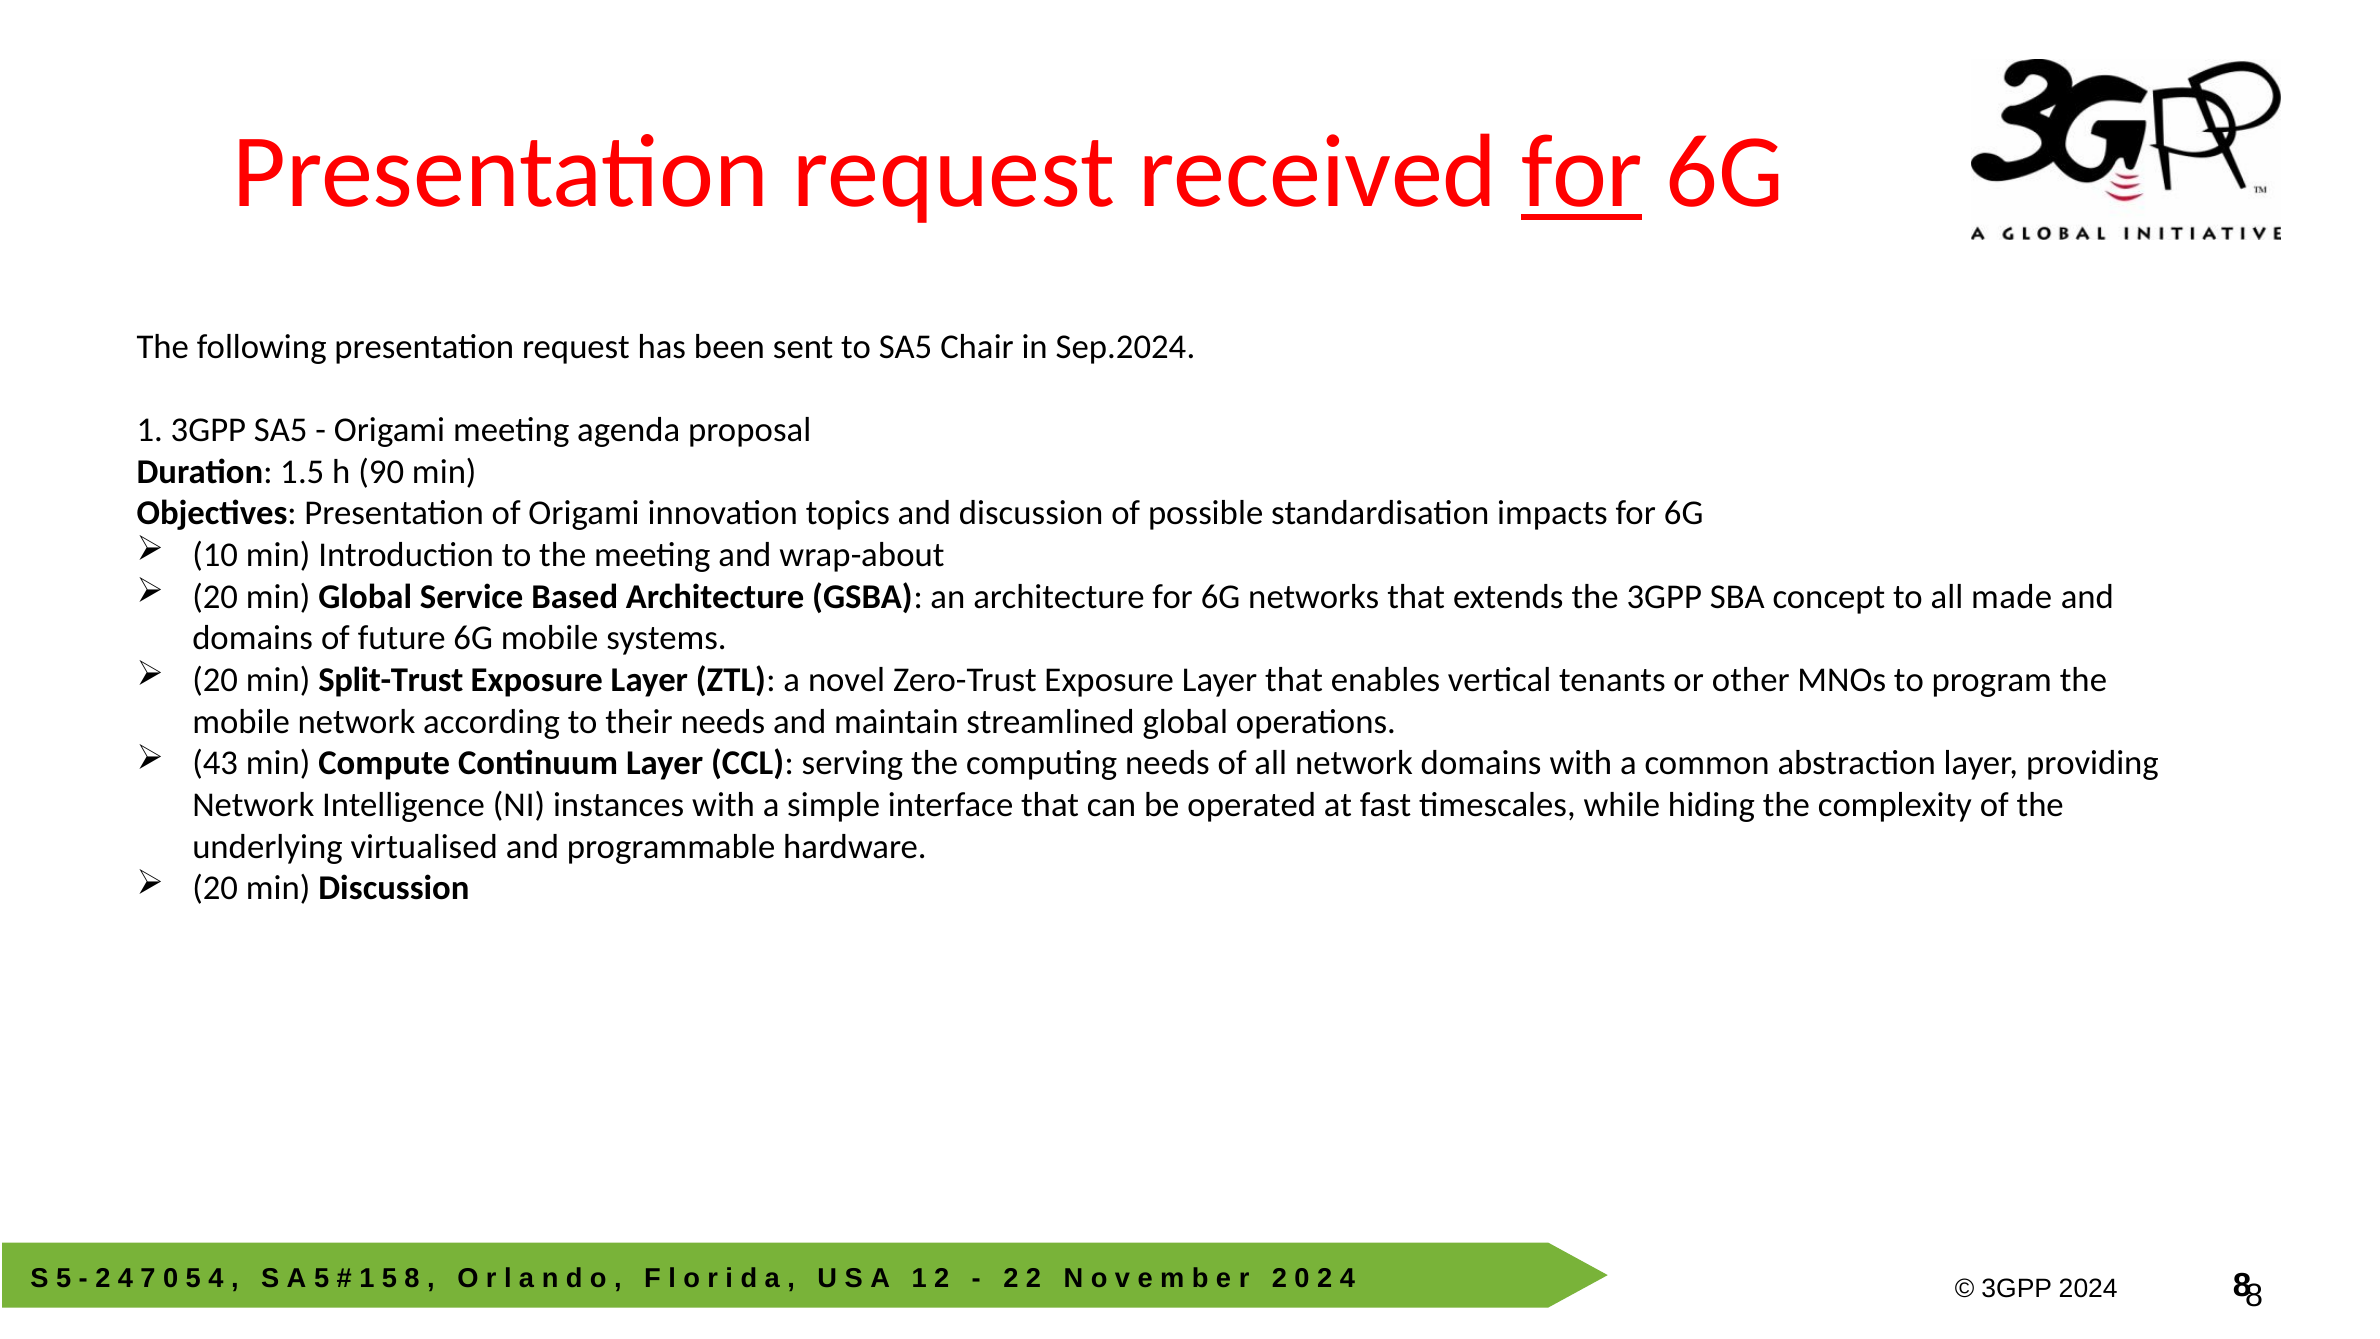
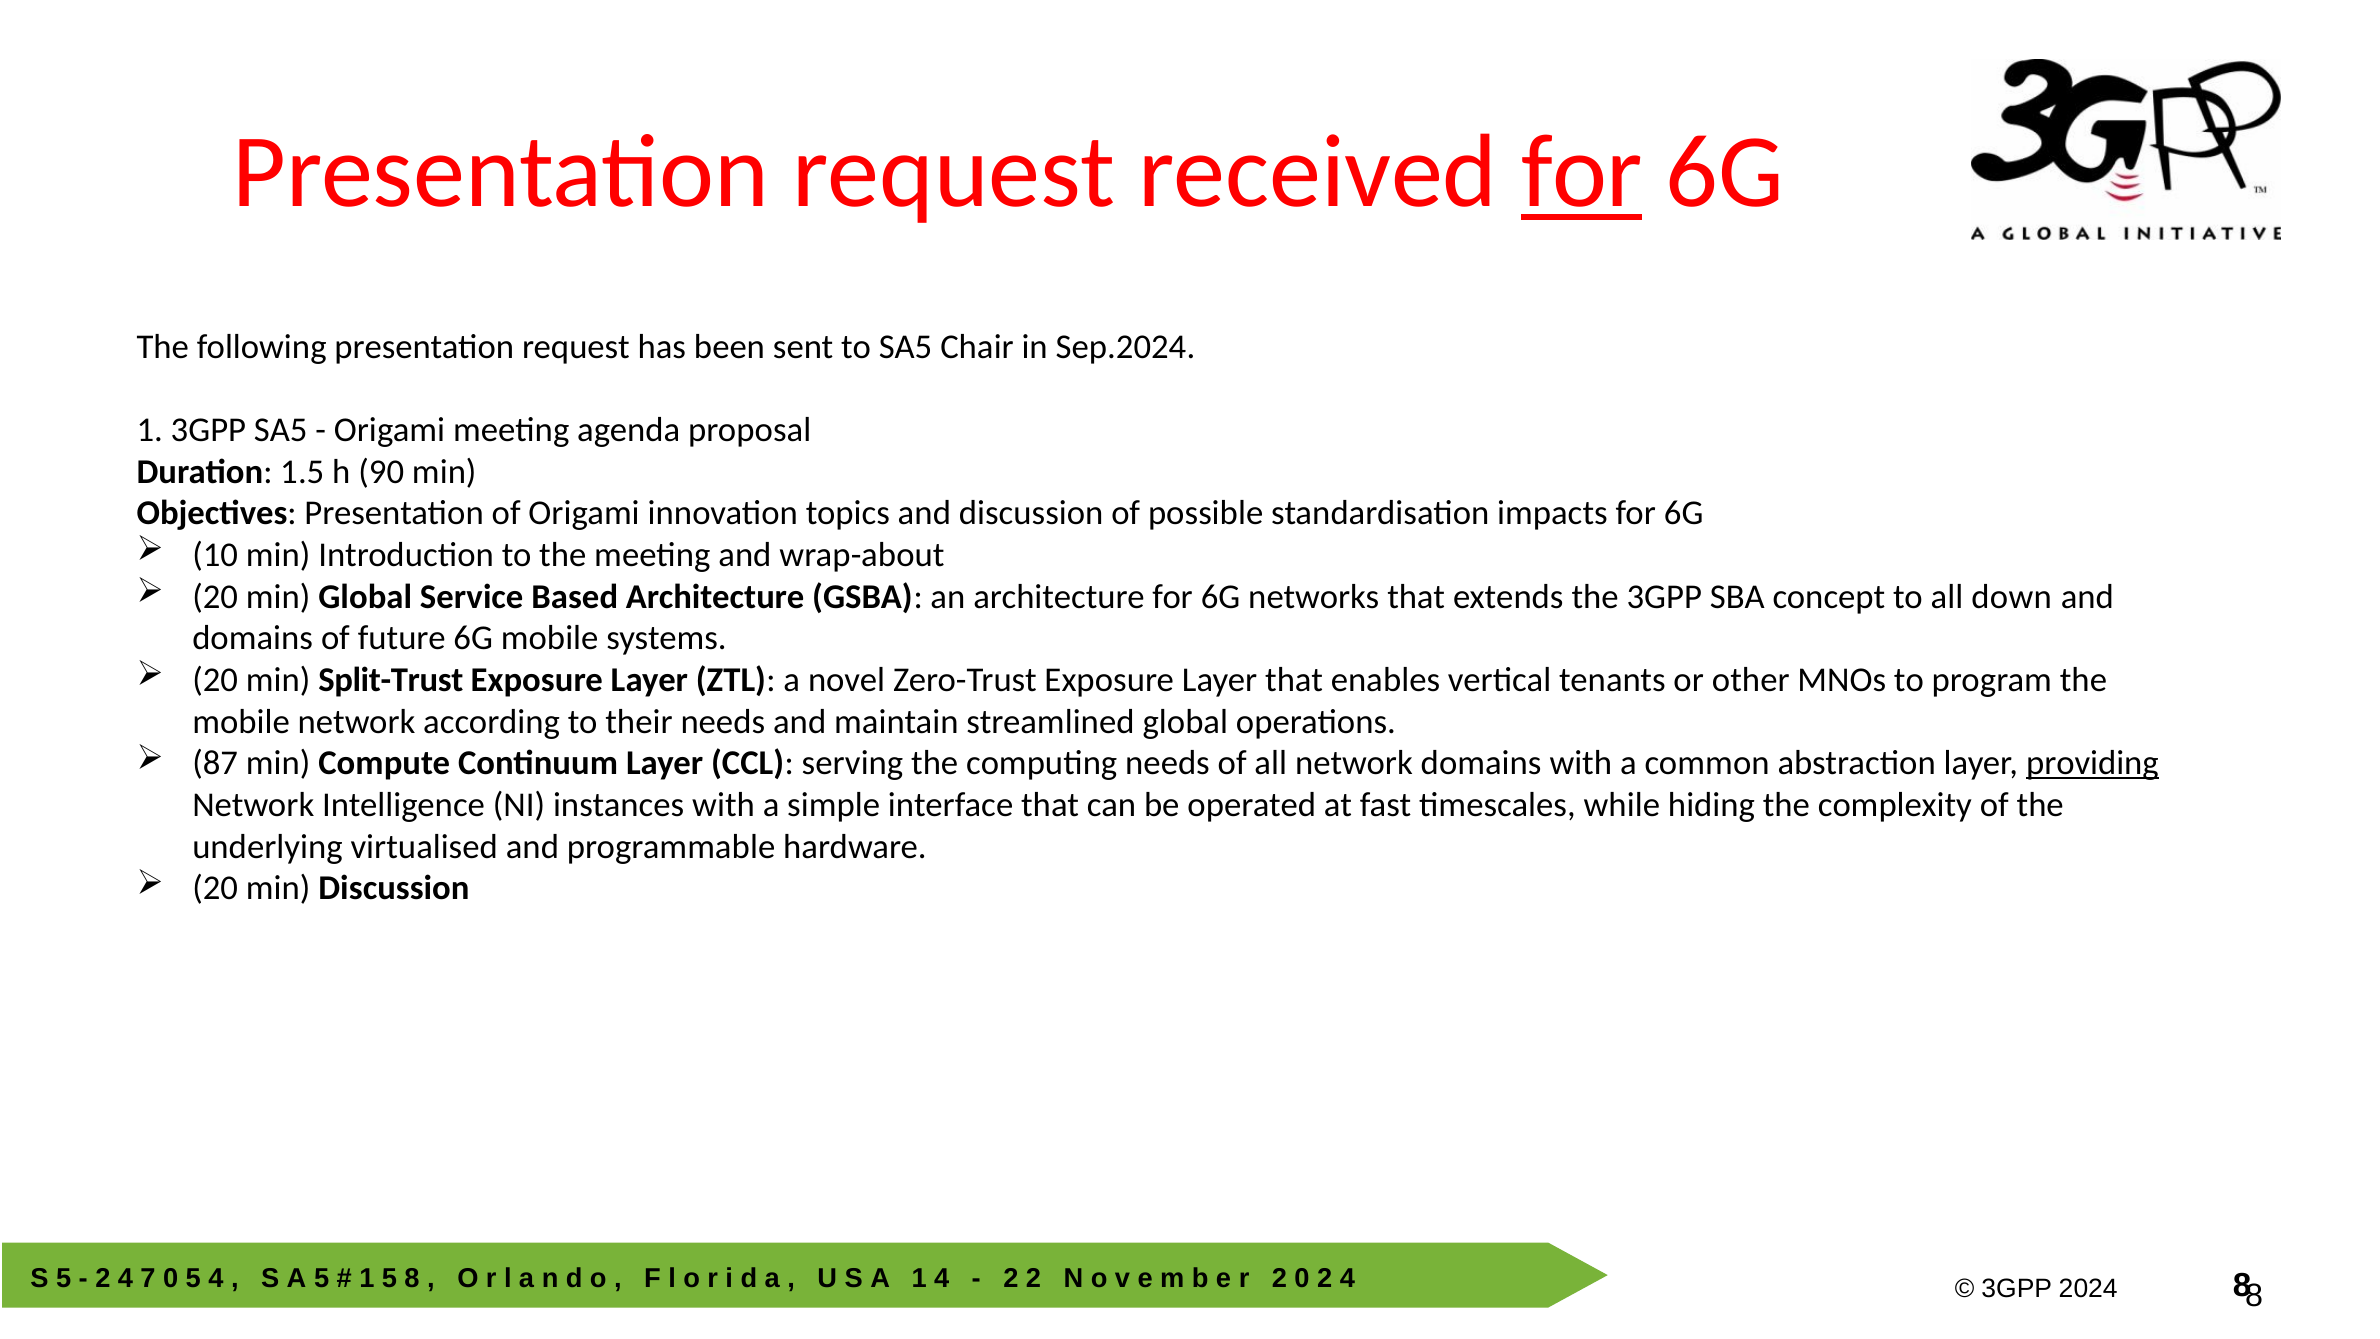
made: made -> down (2012, 597)
43: 43 -> 87 (215, 763)
providing underline: none -> present (2092, 763)
1 2: 2 -> 4 (942, 1278)
